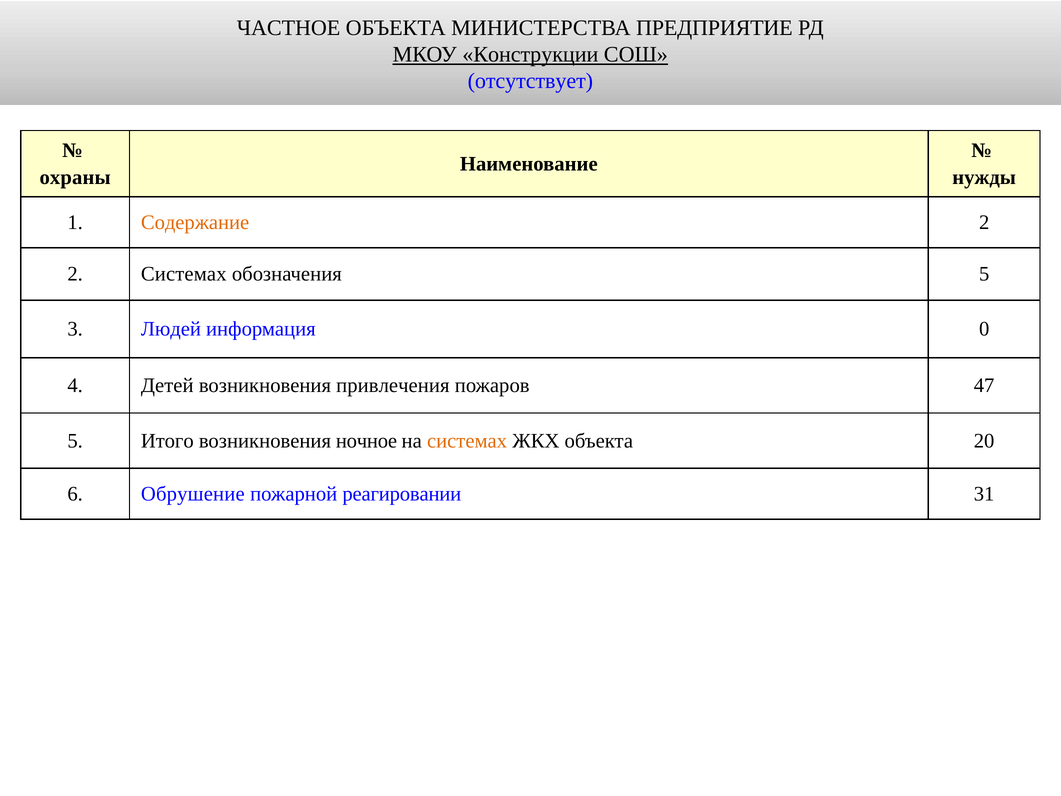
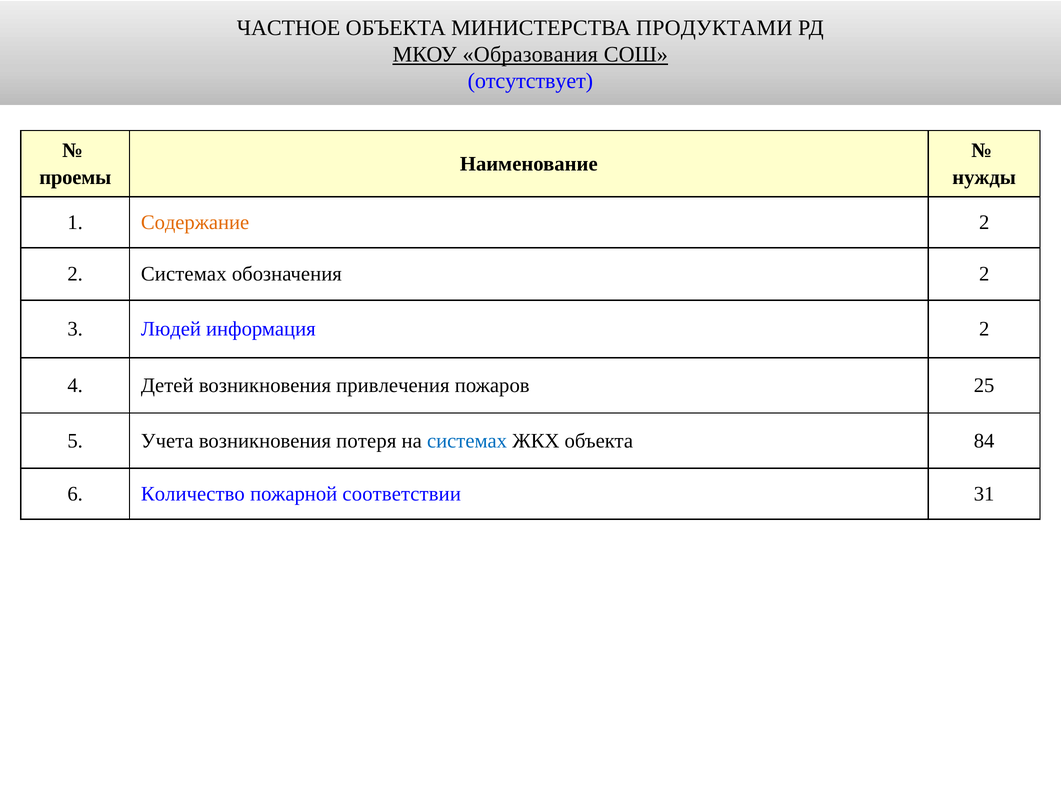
ПРЕДПРИЯТИЕ: ПРЕДПРИЯТИЕ -> ПРОДУКТАМИ (714, 28)
Конструкции: Конструкции -> Образования (530, 54)
охраны: охраны -> проемы (75, 177)
обозначения 5: 5 -> 2 (984, 274)
информация 0: 0 -> 2 (984, 329)
47: 47 -> 25 (984, 385)
Итого: Итого -> Учета (167, 441)
ночное: ночное -> потеря (366, 441)
системах colour: orange -> blue (467, 441)
20: 20 -> 84 (984, 441)
Обрушение: Обрушение -> Количество (193, 494)
реагировании: реагировании -> соответствии (402, 494)
